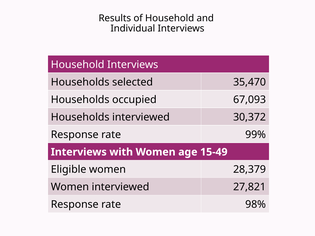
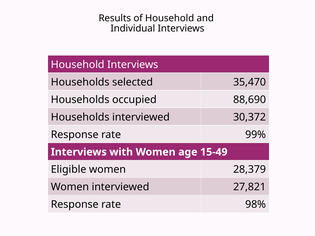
67,093: 67,093 -> 88,690 (250, 100)
